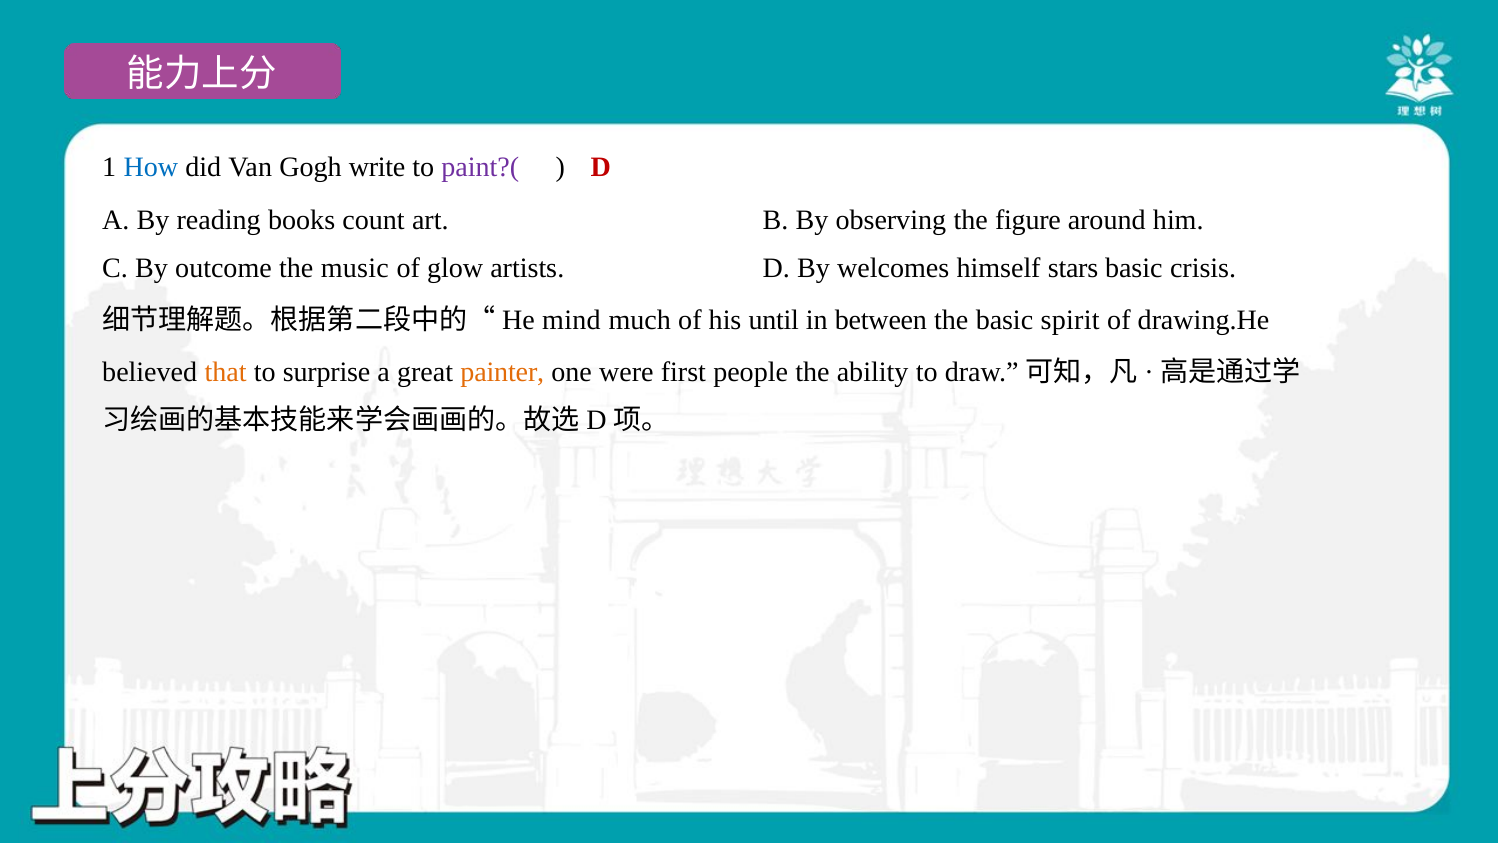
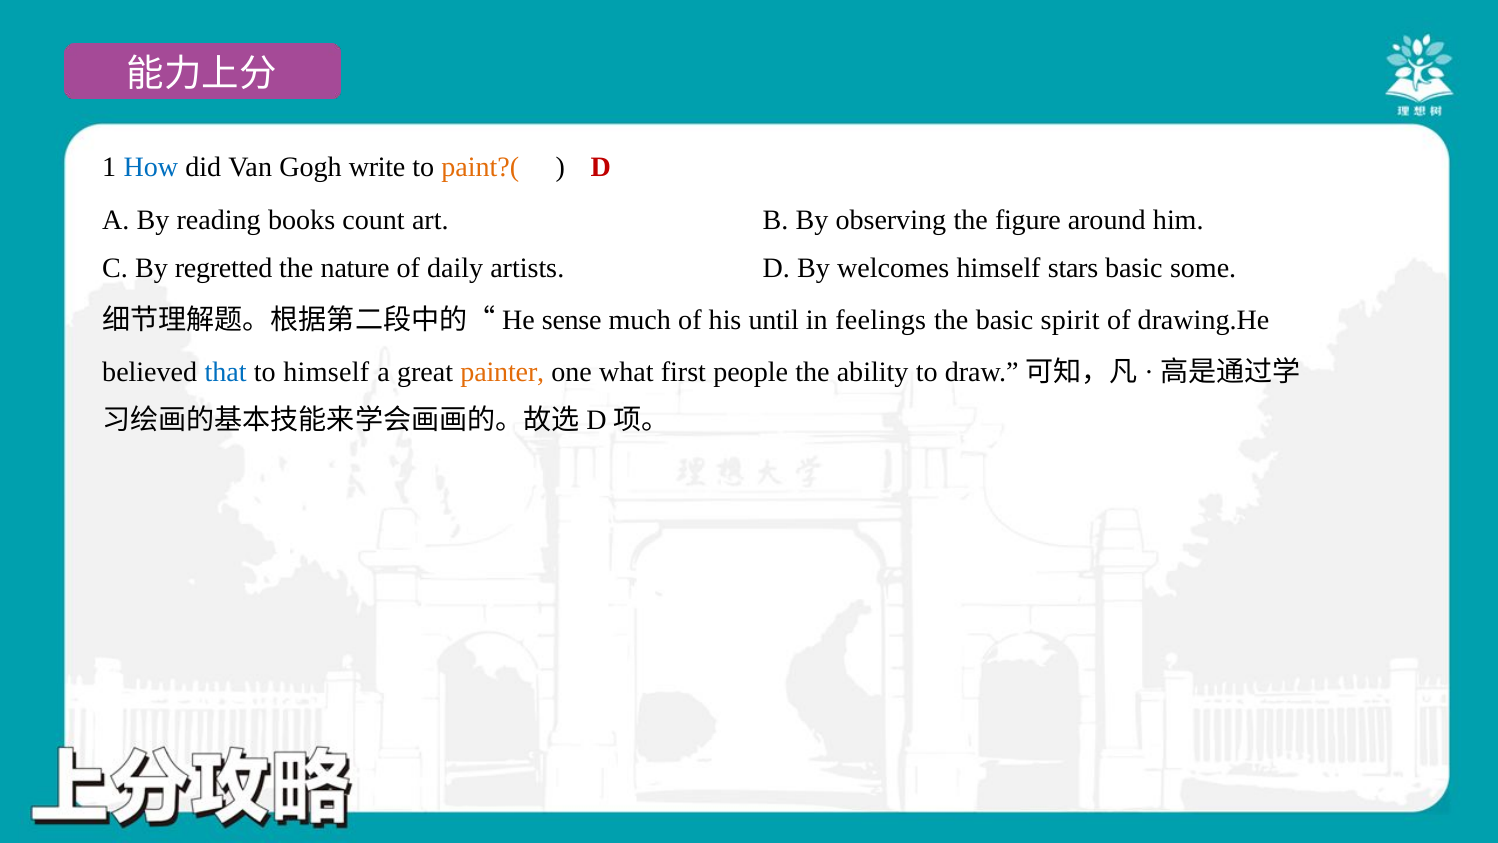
paint?( colour: purple -> orange (480, 168)
outcome: outcome -> regretted (224, 268)
music: music -> nature (355, 268)
glow: glow -> daily (455, 268)
crisis: crisis -> some (1203, 268)
mind: mind -> sense (572, 320)
between: between -> feelings (881, 320)
that colour: orange -> blue (226, 372)
to surprise: surprise -> himself (326, 372)
were: were -> what (626, 372)
